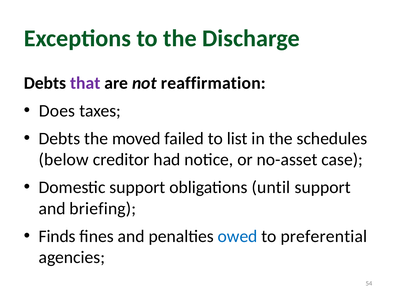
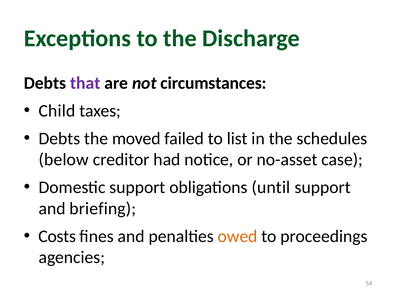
reaffirmation: reaffirmation -> circumstances (213, 83)
Does: Does -> Child (57, 111)
Finds: Finds -> Costs (57, 236)
owed colour: blue -> orange (238, 236)
preferential: preferential -> proceedings (324, 236)
